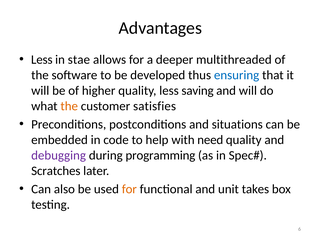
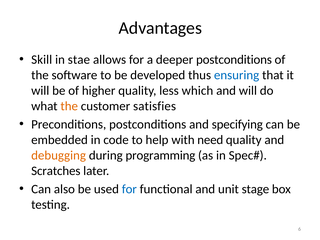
Less: Less -> Skill (42, 60)
deeper multithreaded: multithreaded -> postconditions (234, 60)
saving: saving -> which (197, 91)
situations: situations -> specifying (237, 124)
debugging colour: purple -> orange (59, 155)
for colour: orange -> blue (129, 189)
takes: takes -> stage (255, 189)
